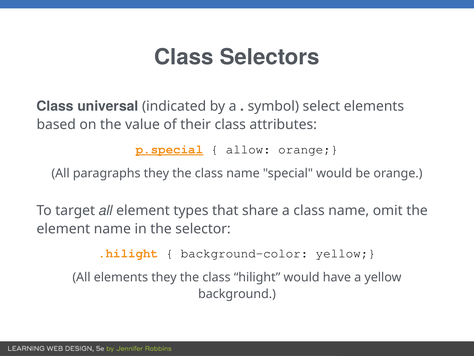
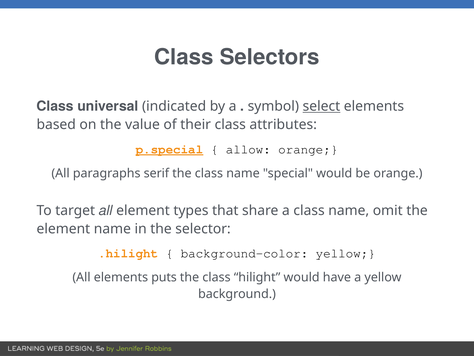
select underline: none -> present (321, 106)
paragraphs they: they -> serif (156, 173)
elements they: they -> puts (164, 277)
